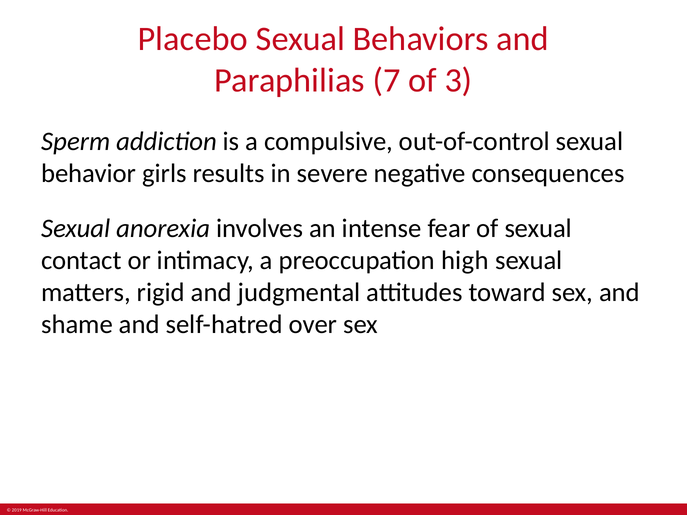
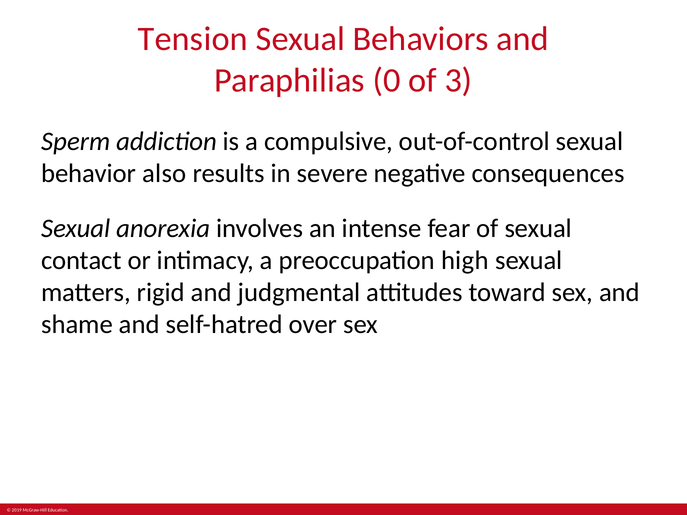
Placebo: Placebo -> Tension (193, 39)
7: 7 -> 0 (387, 80)
girls: girls -> also (164, 174)
